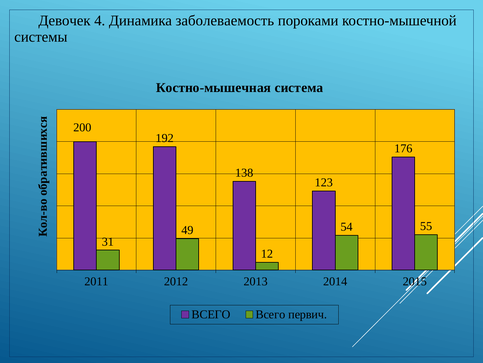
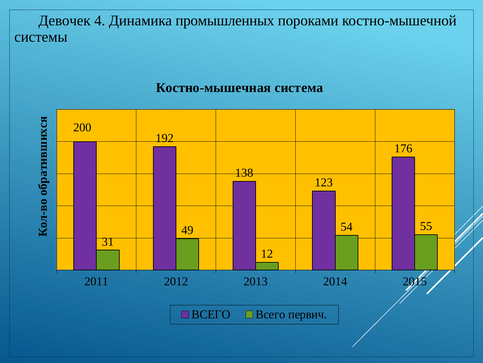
заболеваемость: заболеваемость -> промышленных (225, 21)
